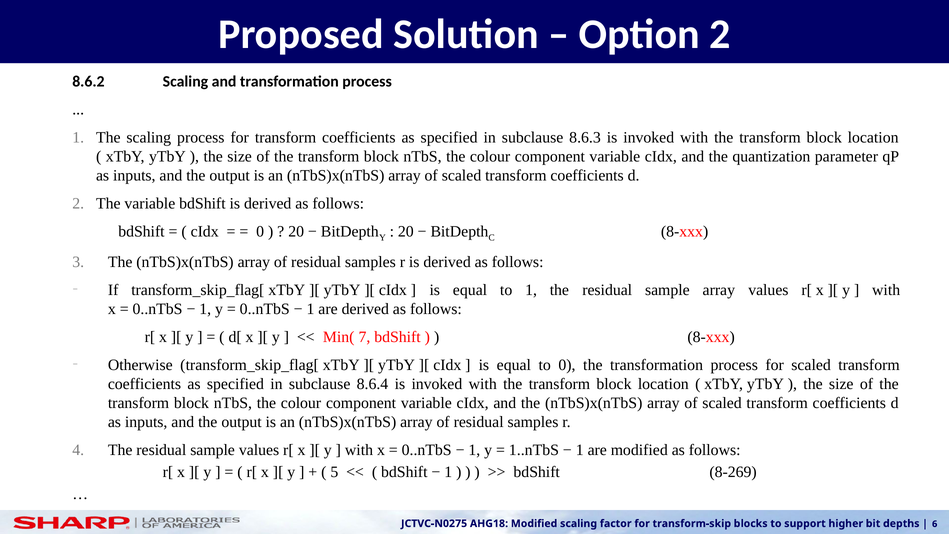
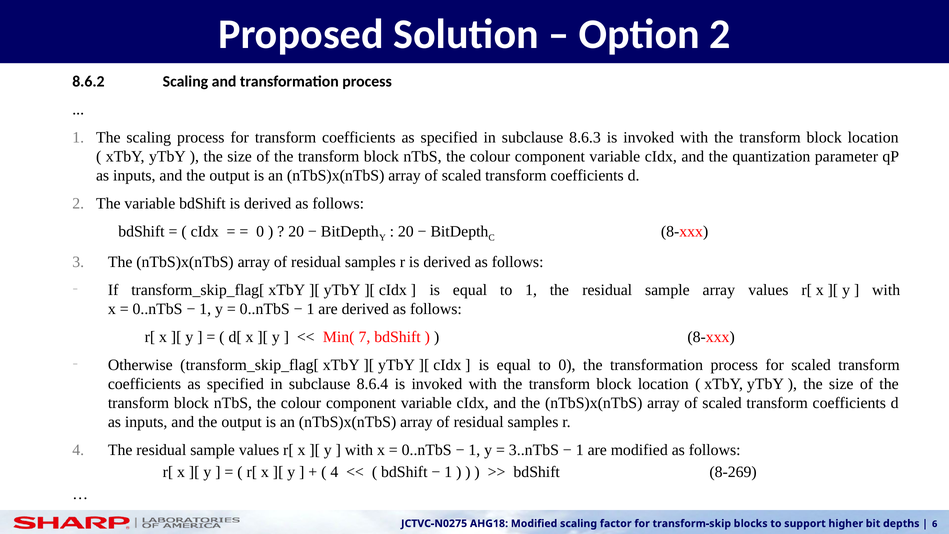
1..nTbS: 1..nTbS -> 3..nTbS (534, 450)
5: 5 -> 4 (334, 472)
